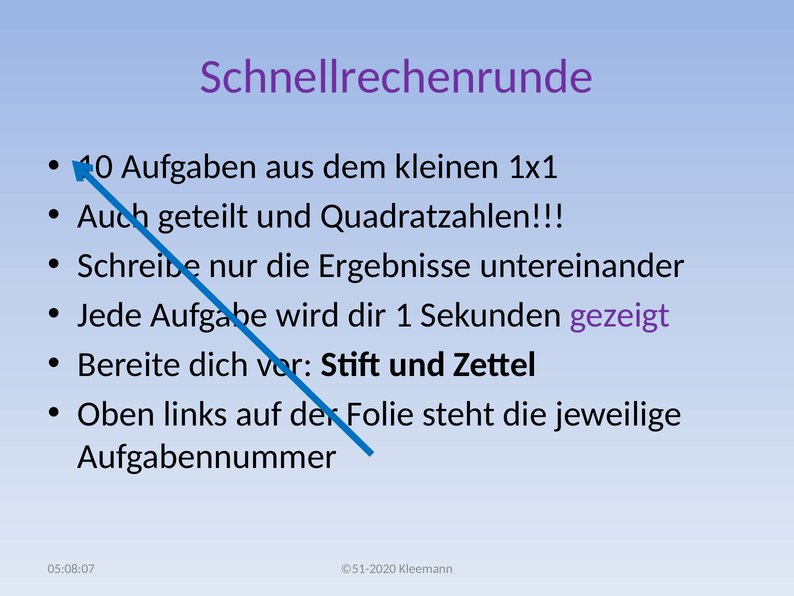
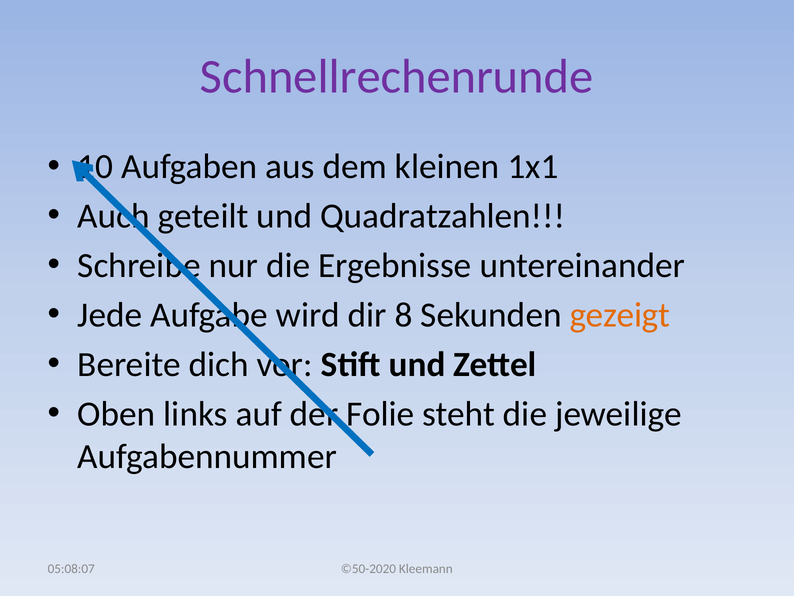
1: 1 -> 8 (404, 315)
gezeigt colour: purple -> orange (620, 315)
©51-2020: ©51-2020 -> ©50-2020 (368, 569)
